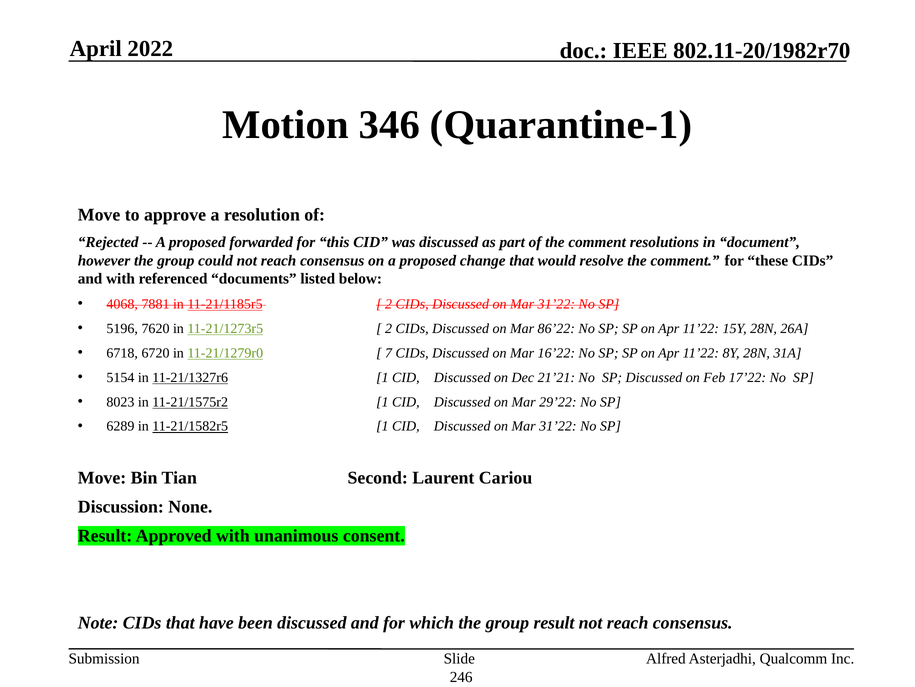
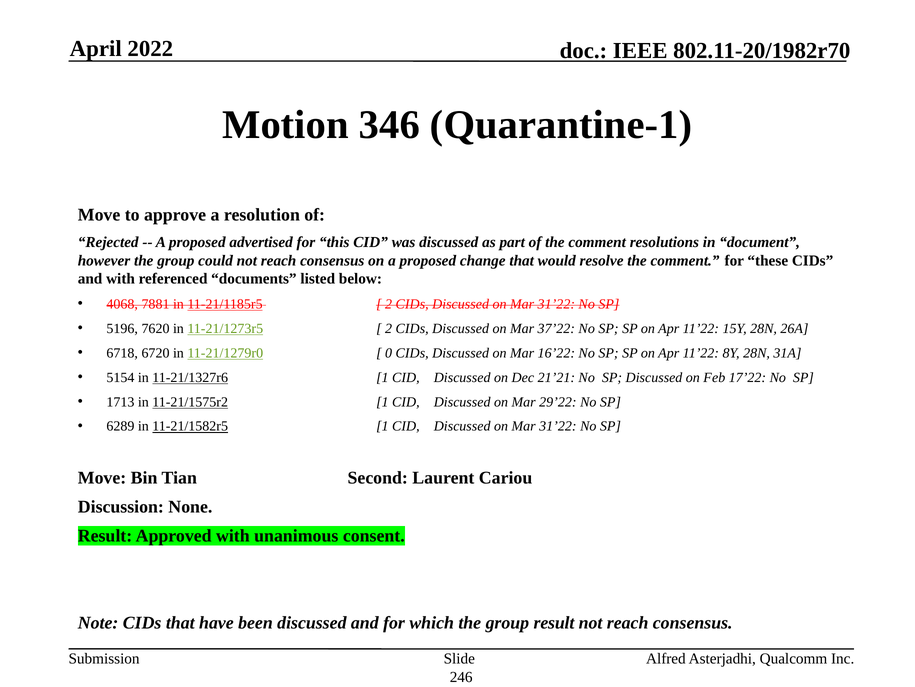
forwarded: forwarded -> advertised (261, 242)
86’22: 86’22 -> 37’22 (556, 328)
7: 7 -> 0 (389, 353)
8023: 8023 -> 1713 (120, 401)
